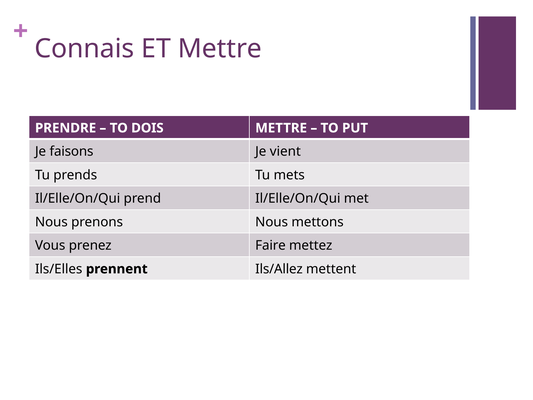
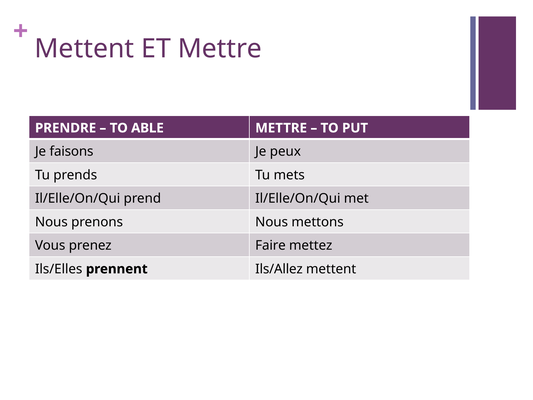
Connais: Connais -> Mettent (84, 49)
DOIS: DOIS -> ABLE (147, 128)
vient: vient -> peux (285, 151)
